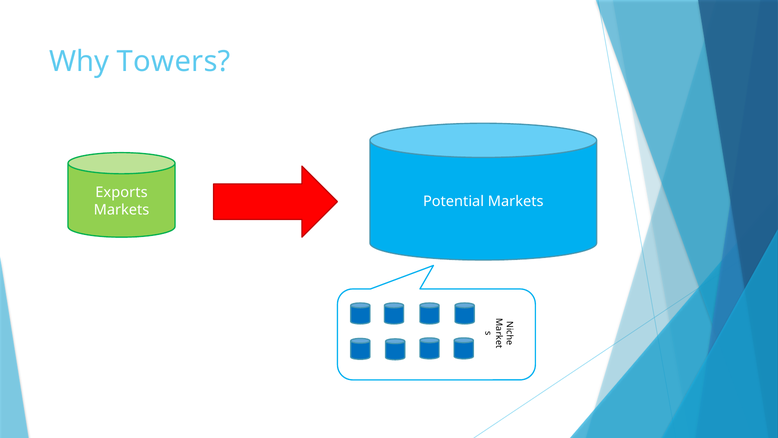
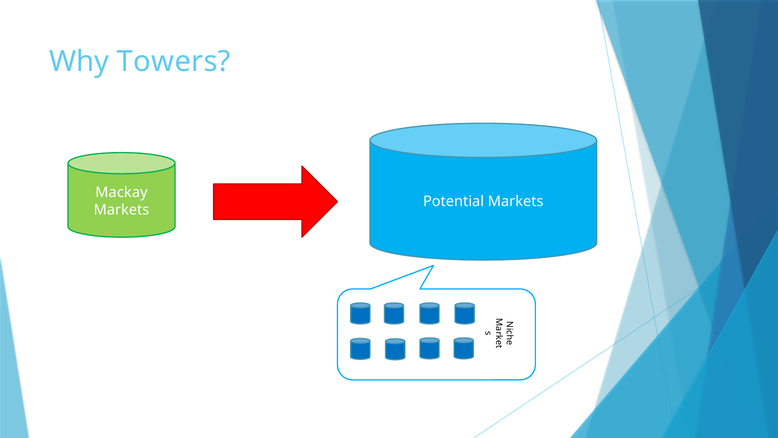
Exports: Exports -> Mackay (121, 192)
